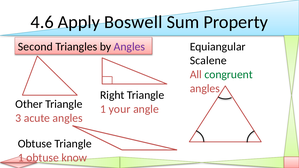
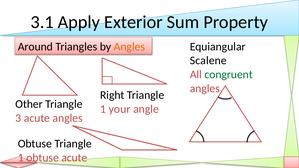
4.6: 4.6 -> 3.1 (42, 22)
Boswell: Boswell -> Exterior (133, 22)
Second: Second -> Around (35, 47)
Angles colour: purple -> orange (129, 47)
obtuse know: know -> acute (74, 158)
